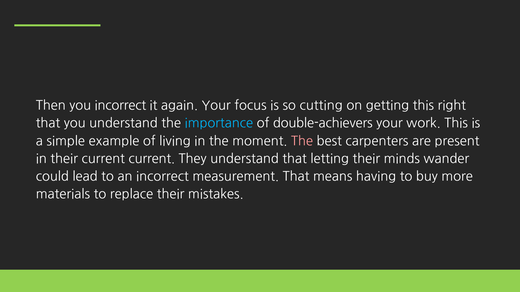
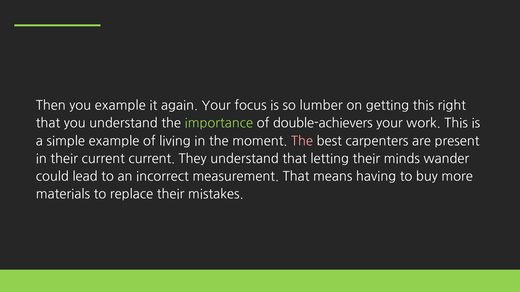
you incorrect: incorrect -> example (120, 106)
cutting: cutting -> lumber (321, 106)
importance colour: light blue -> light green (219, 124)
